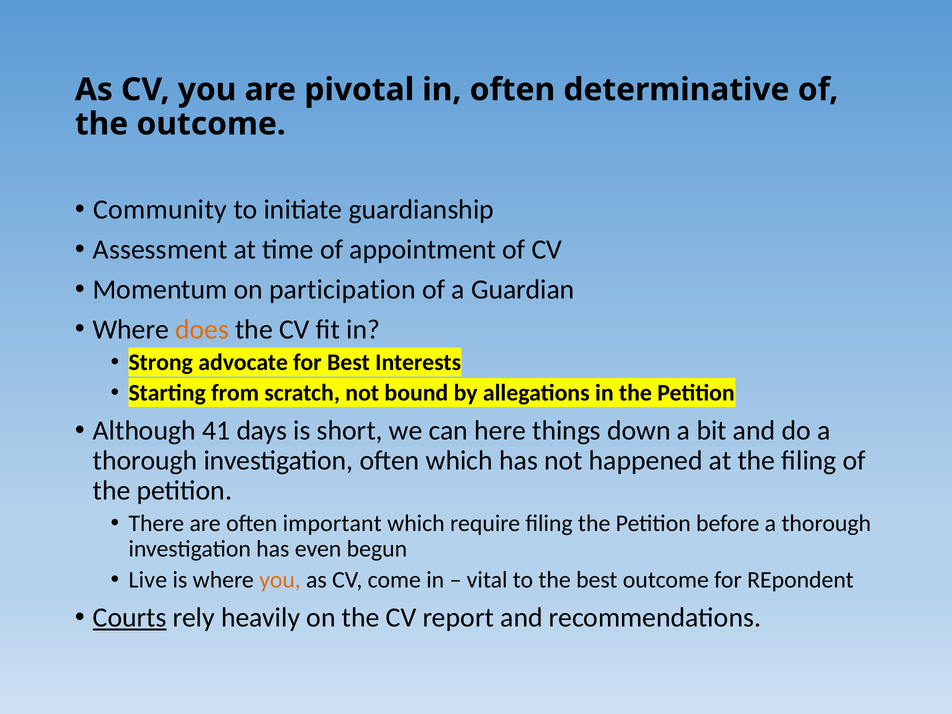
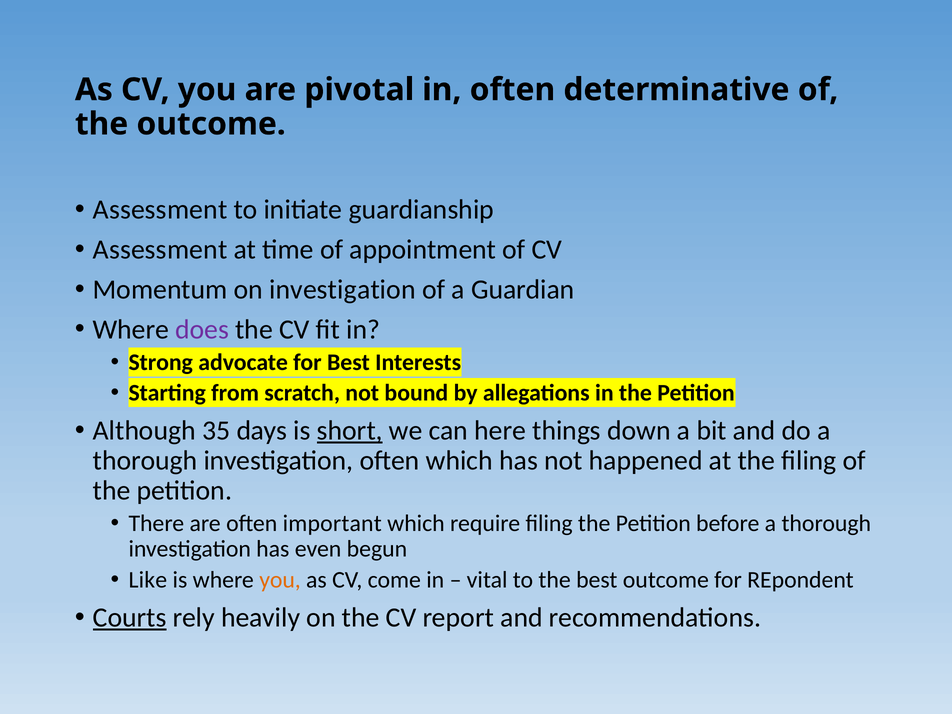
Community: Community -> Assessment (160, 210)
on participation: participation -> investigation (342, 289)
does colour: orange -> purple (202, 329)
41: 41 -> 35 (216, 431)
short underline: none -> present (350, 431)
Live: Live -> Like (148, 580)
